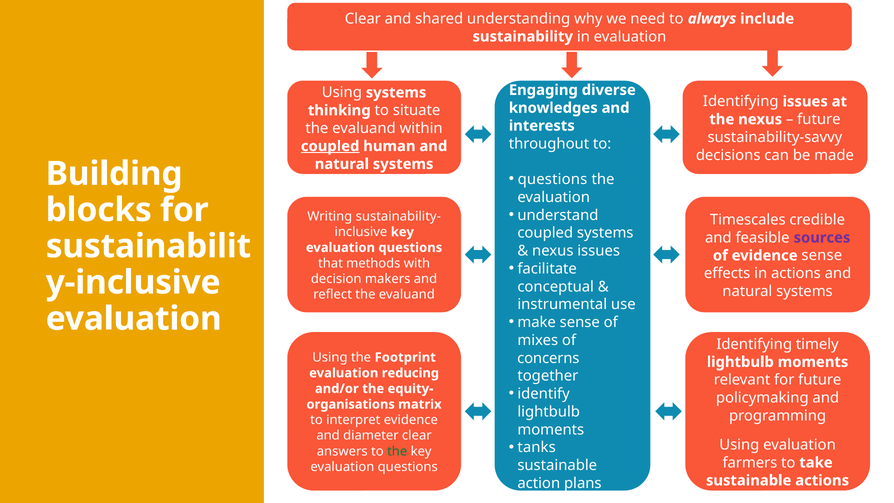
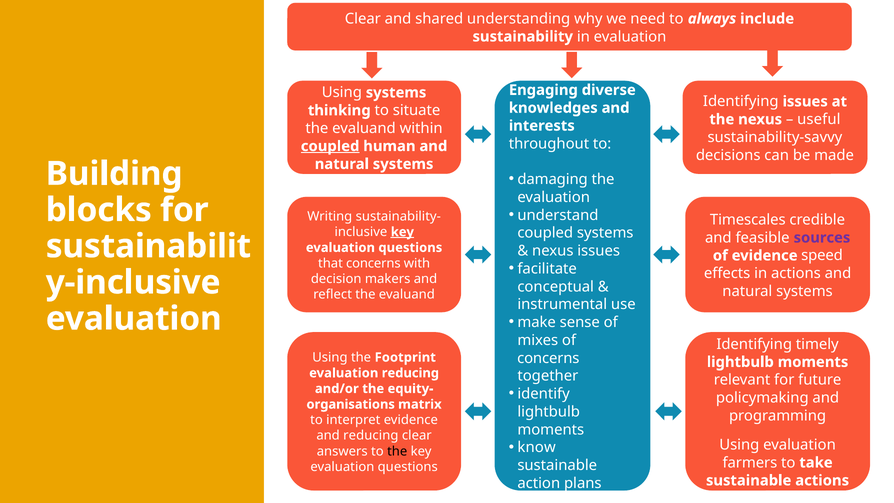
future: future -> useful (819, 119)
questions: questions -> damaging (553, 179)
key underline: none -> present (402, 232)
evidence sense: sense -> speed (822, 255)
that methods: methods -> concerns (373, 263)
and diameter: diameter -> reducing (371, 436)
tanks: tanks -> know (537, 447)
the colour: green -> black (397, 451)
